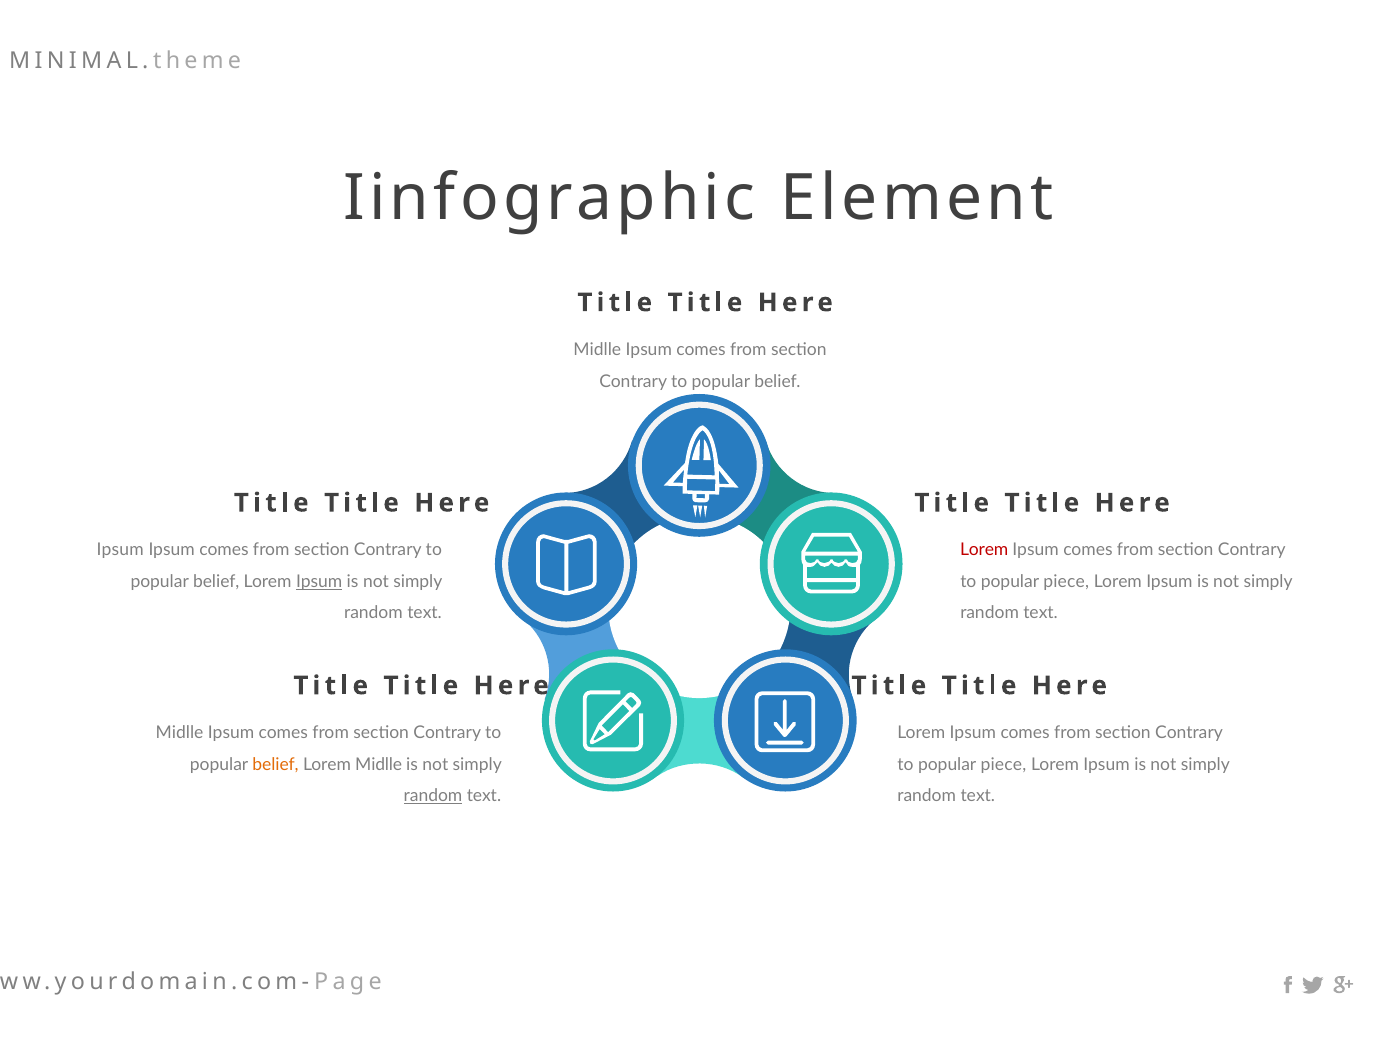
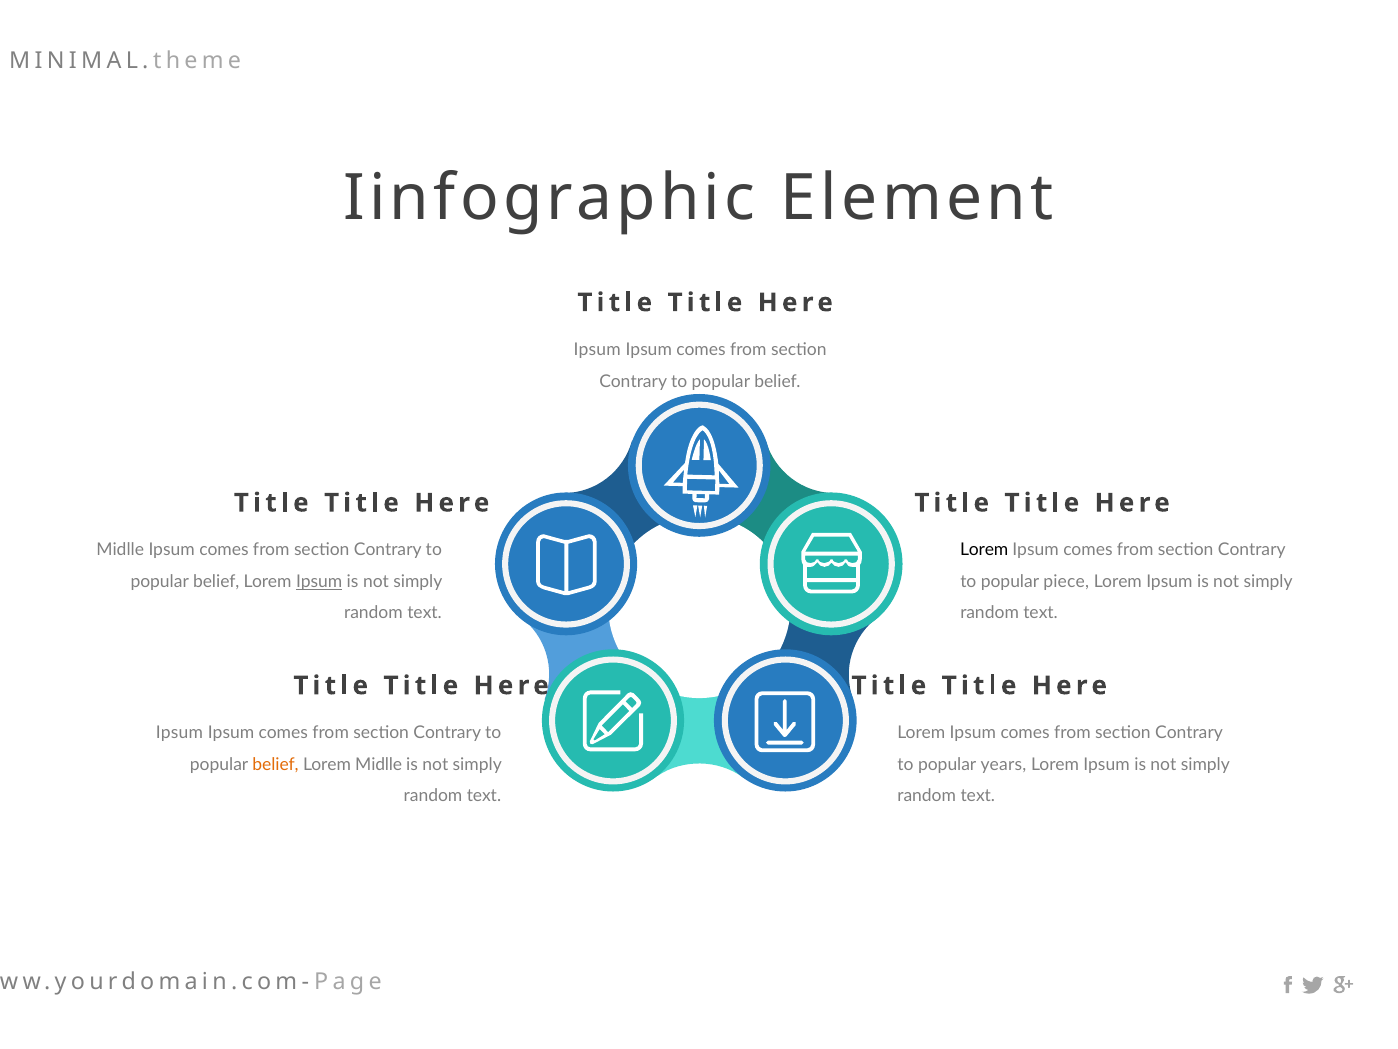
Midlle: Midlle -> Ipsum (597, 350)
Ipsum: Ipsum -> Midlle (120, 550)
Lorem colour: red -> black (984, 550)
Midlle: Midlle -> Ipsum (179, 732)
piece: piece -> years (1003, 764)
random underline: present -> none (433, 795)
